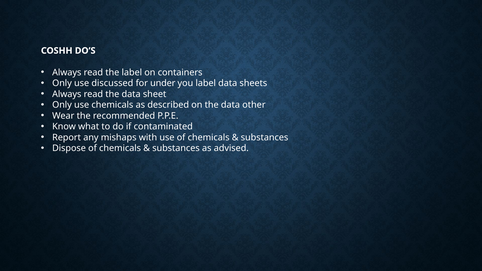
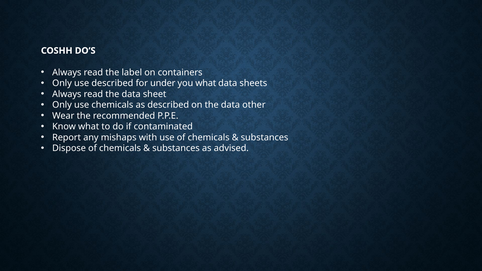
use discussed: discussed -> described (112, 83)
you label: label -> what (206, 83)
